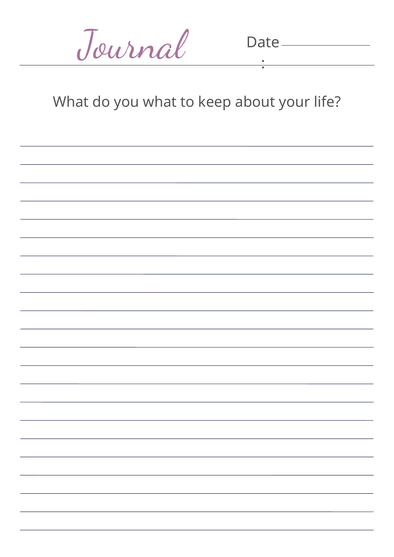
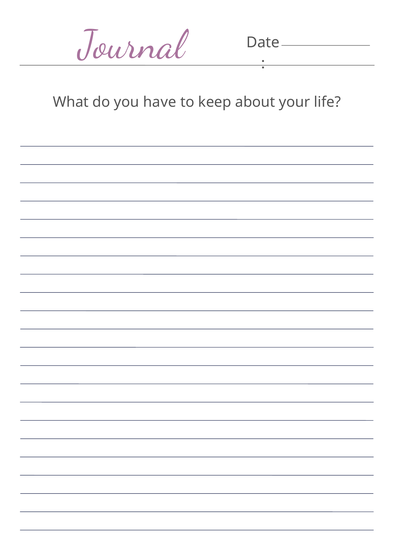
you what: what -> have (160, 102)
